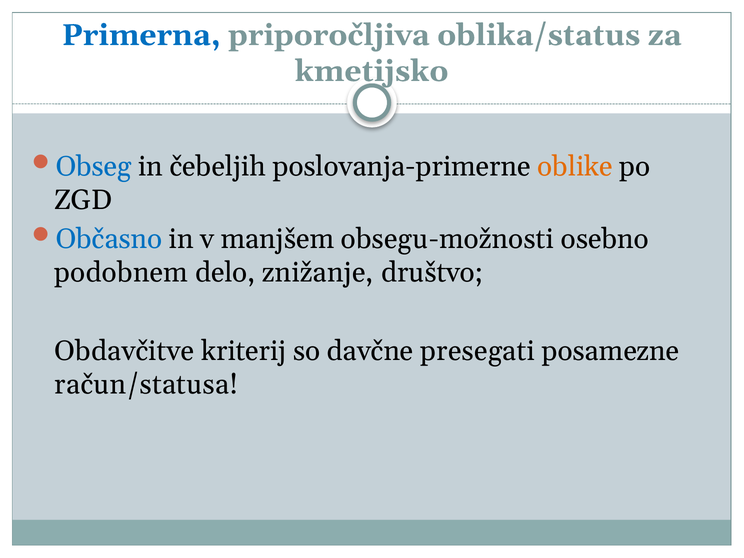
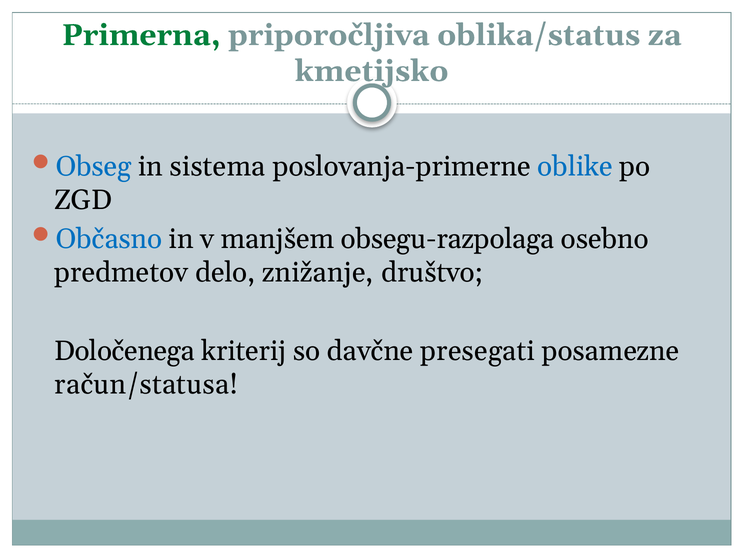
Primerna colour: blue -> green (141, 35)
čebeljih: čebeljih -> sistema (218, 167)
oblike colour: orange -> blue (575, 167)
obsegu-možnosti: obsegu-možnosti -> obsegu-razpolaga (448, 239)
podobnem: podobnem -> predmetov (121, 273)
Obdavčitve: Obdavčitve -> Določenega (124, 351)
